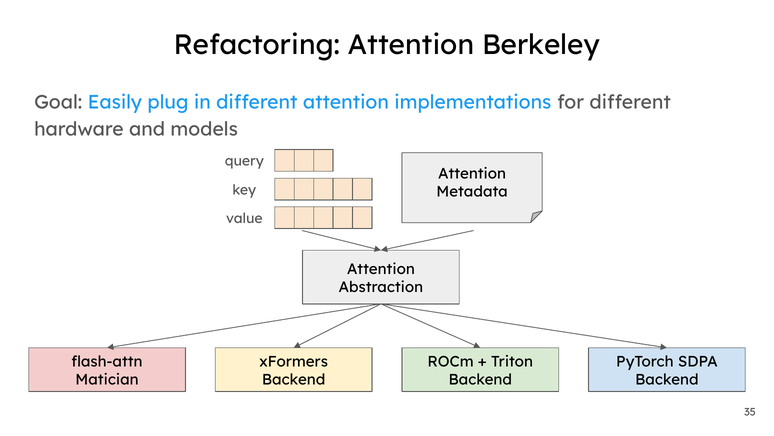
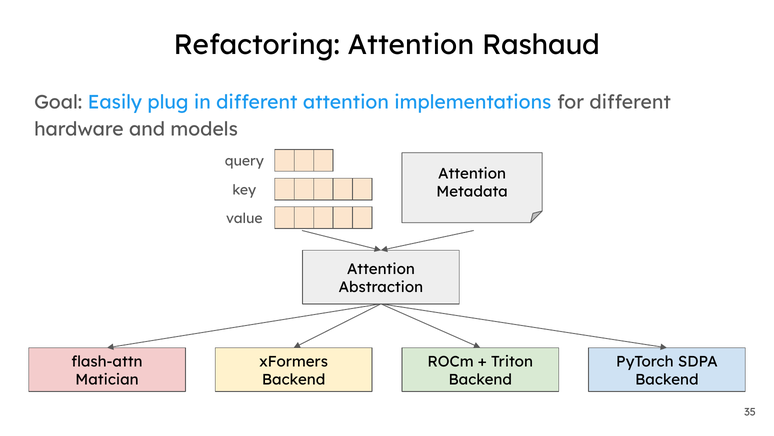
Berkeley: Berkeley -> Rashaud (541, 45)
